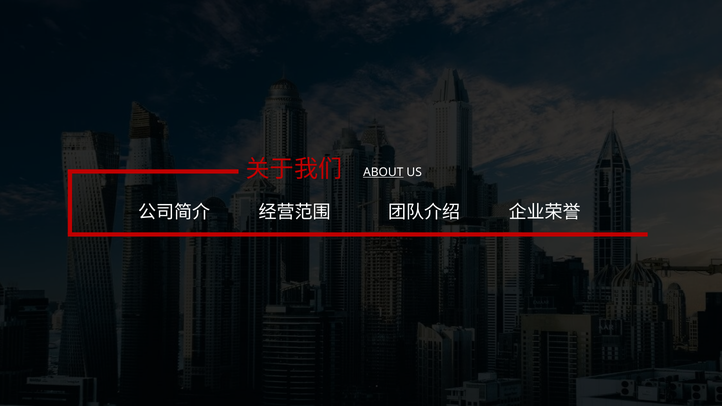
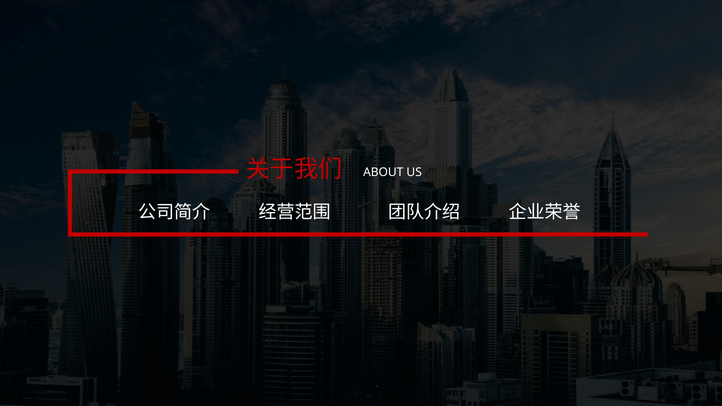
ABOUT underline: present -> none (383, 172)
